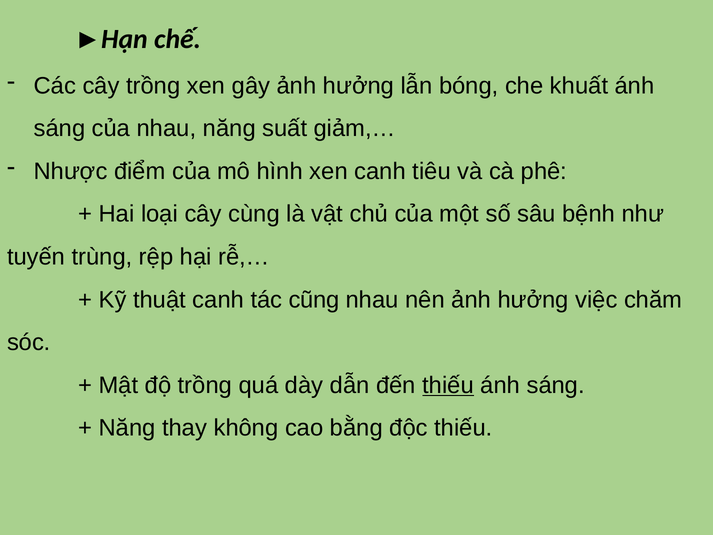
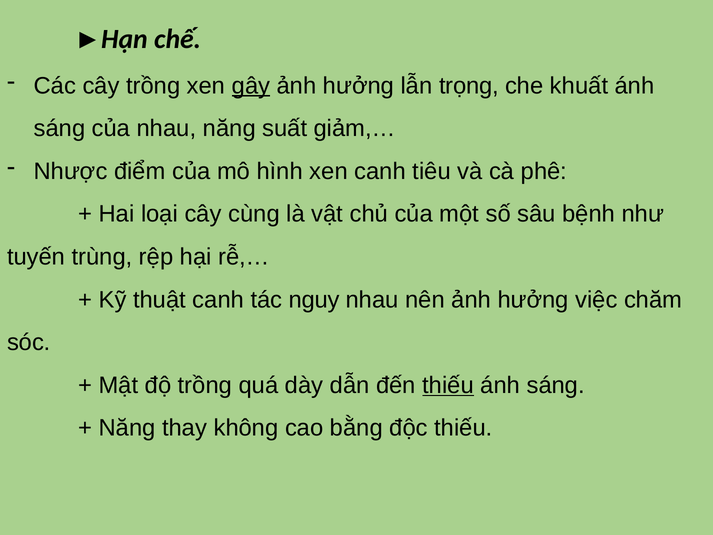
gây underline: none -> present (251, 86)
bóng: bóng -> trọng (469, 86)
cũng: cũng -> nguy (314, 300)
